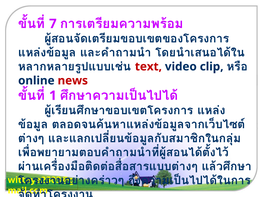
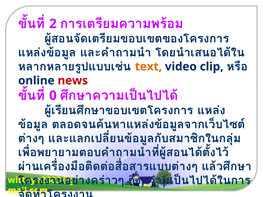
7: 7 -> 2 (53, 24)
text colour: red -> orange (148, 67)
1: 1 -> 0 (53, 96)
